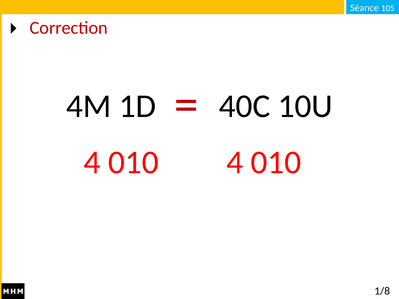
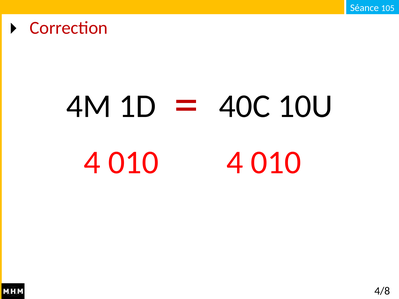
1/8: 1/8 -> 4/8 (382, 291)
